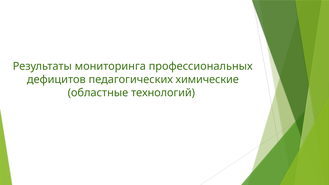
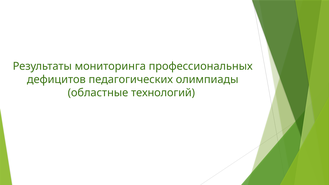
химические: химические -> олимпиады (207, 80)
